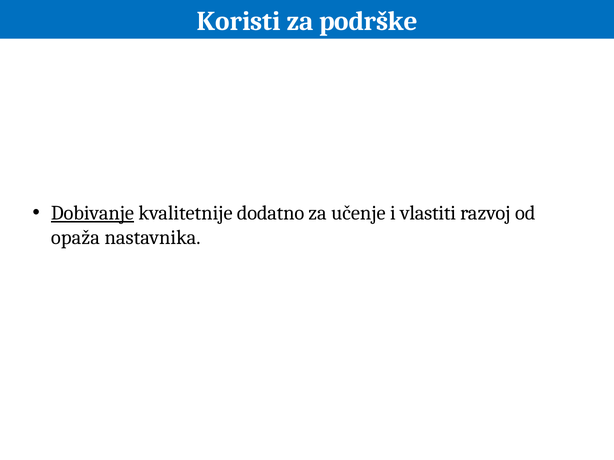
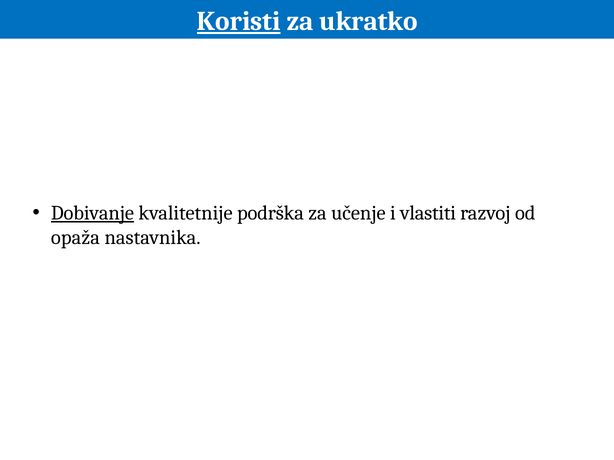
Koristi underline: none -> present (239, 21)
podrške: podrške -> ukratko (368, 21)
dodatno: dodatno -> podrška (270, 213)
